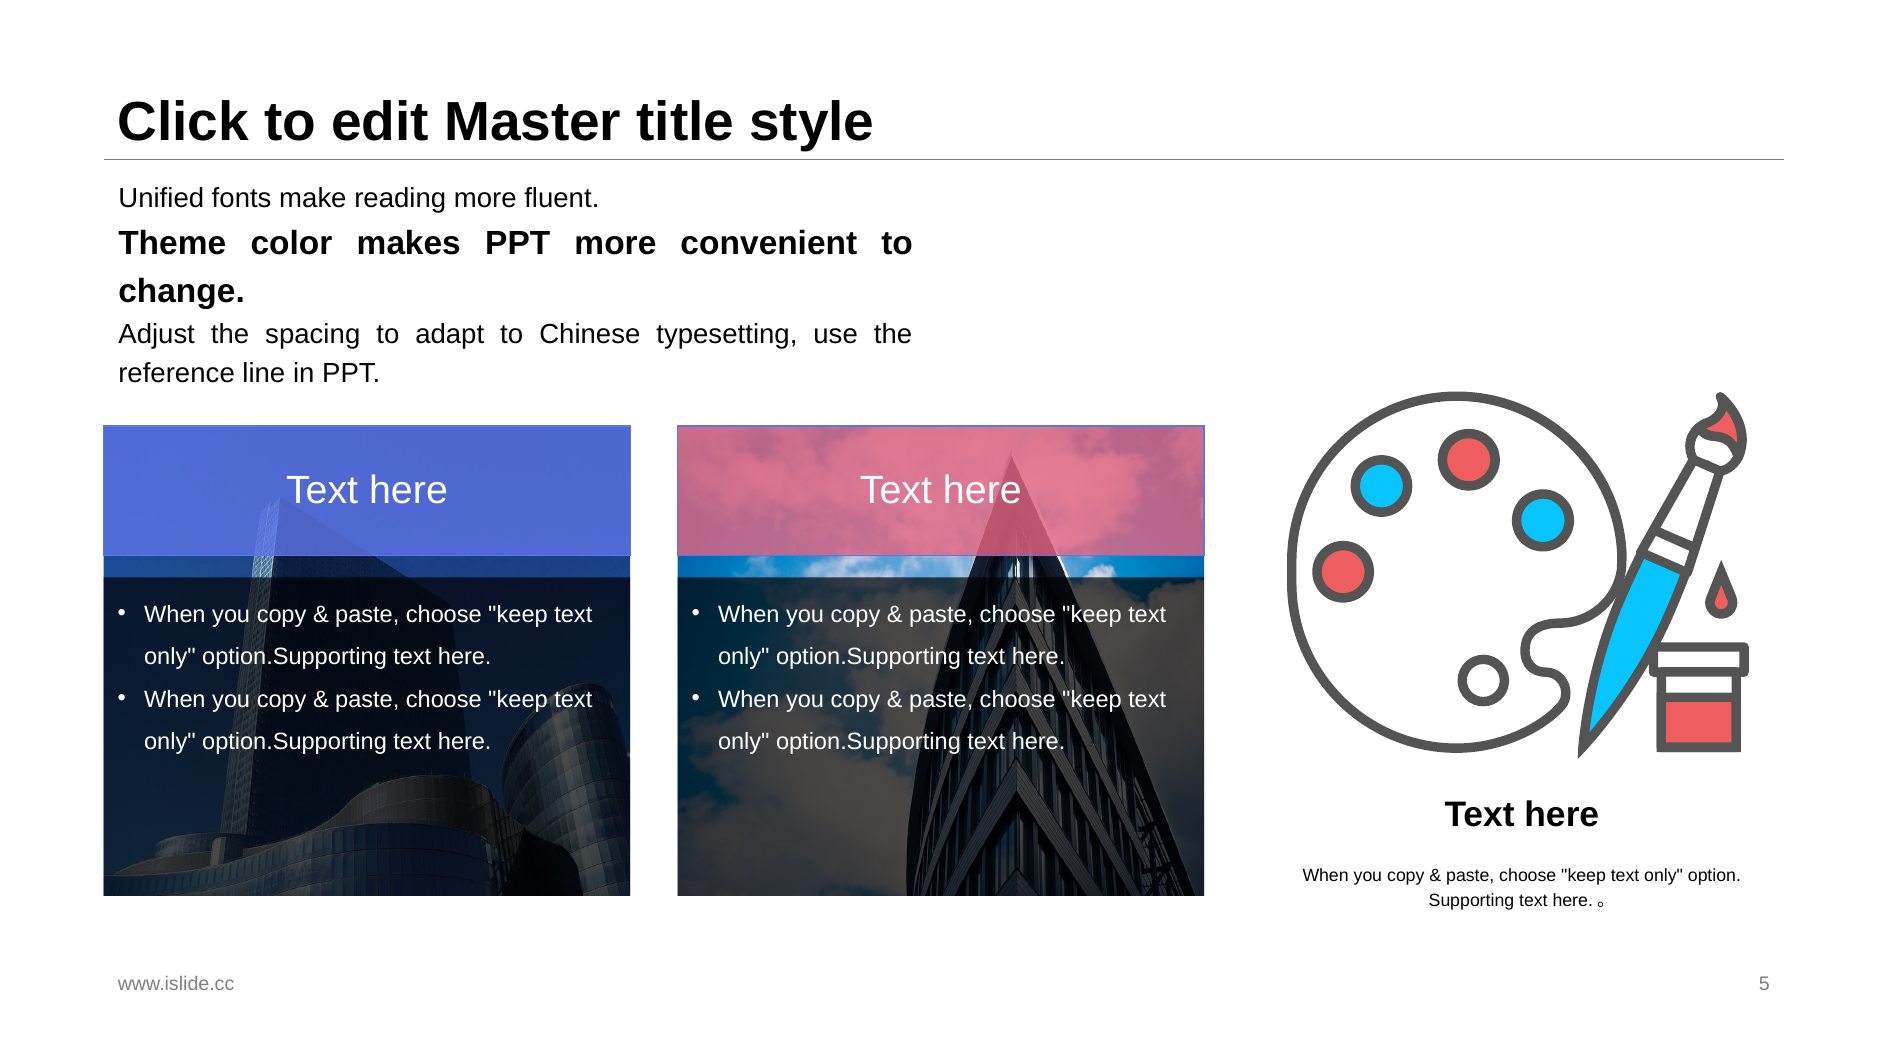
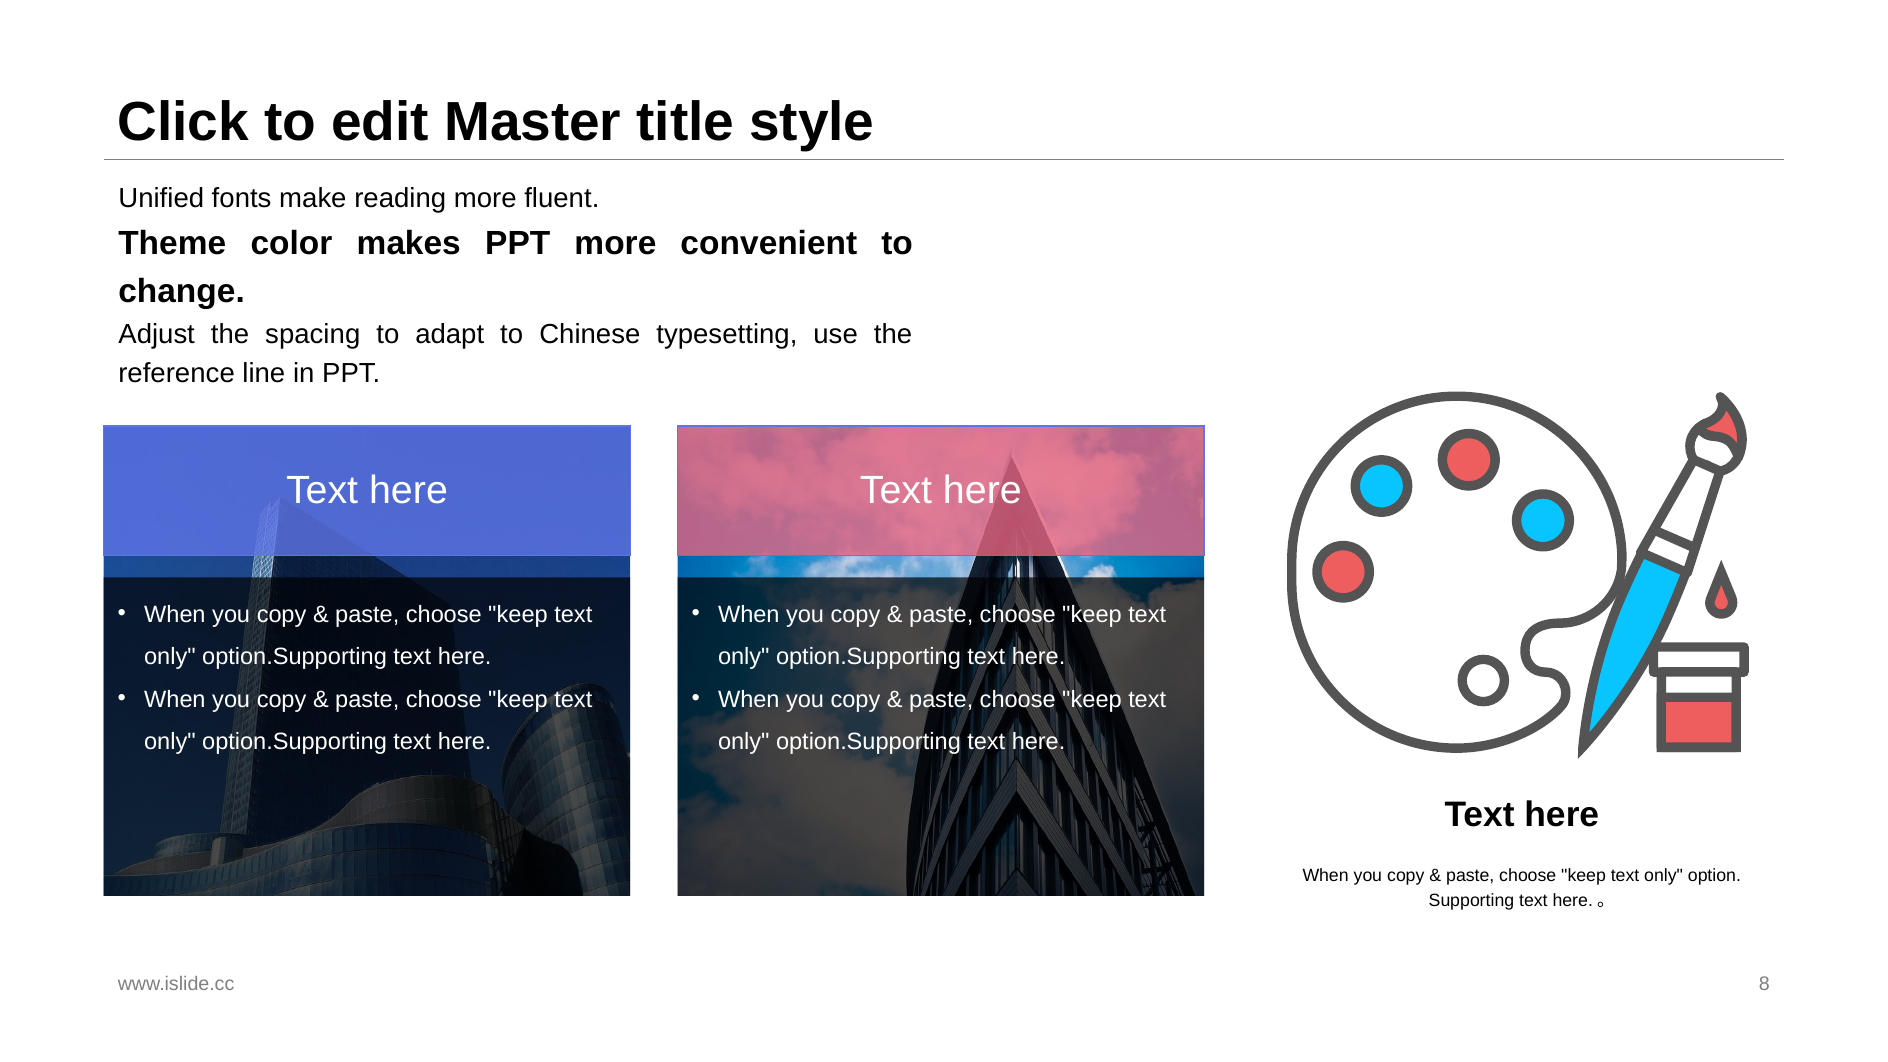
5: 5 -> 8 (1764, 984)
